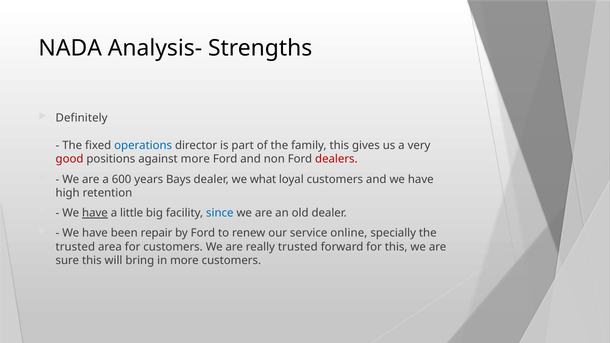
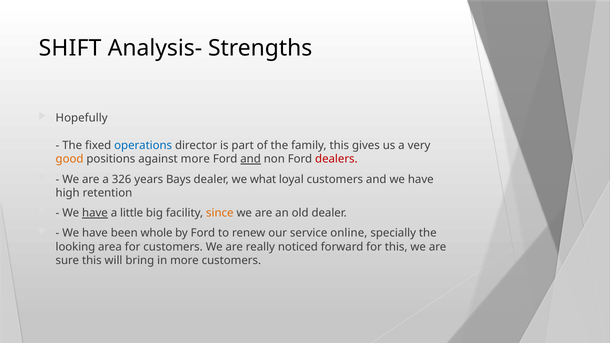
NADA: NADA -> SHIFT (70, 48)
Definitely: Definitely -> Hopefully (82, 118)
good colour: red -> orange (70, 159)
and underline: none -> present (251, 159)
600: 600 -> 326 (122, 179)
since colour: blue -> orange (220, 213)
repair: repair -> whole (157, 233)
trusted: trusted -> looking (75, 247)
really trusted: trusted -> noticed (298, 247)
